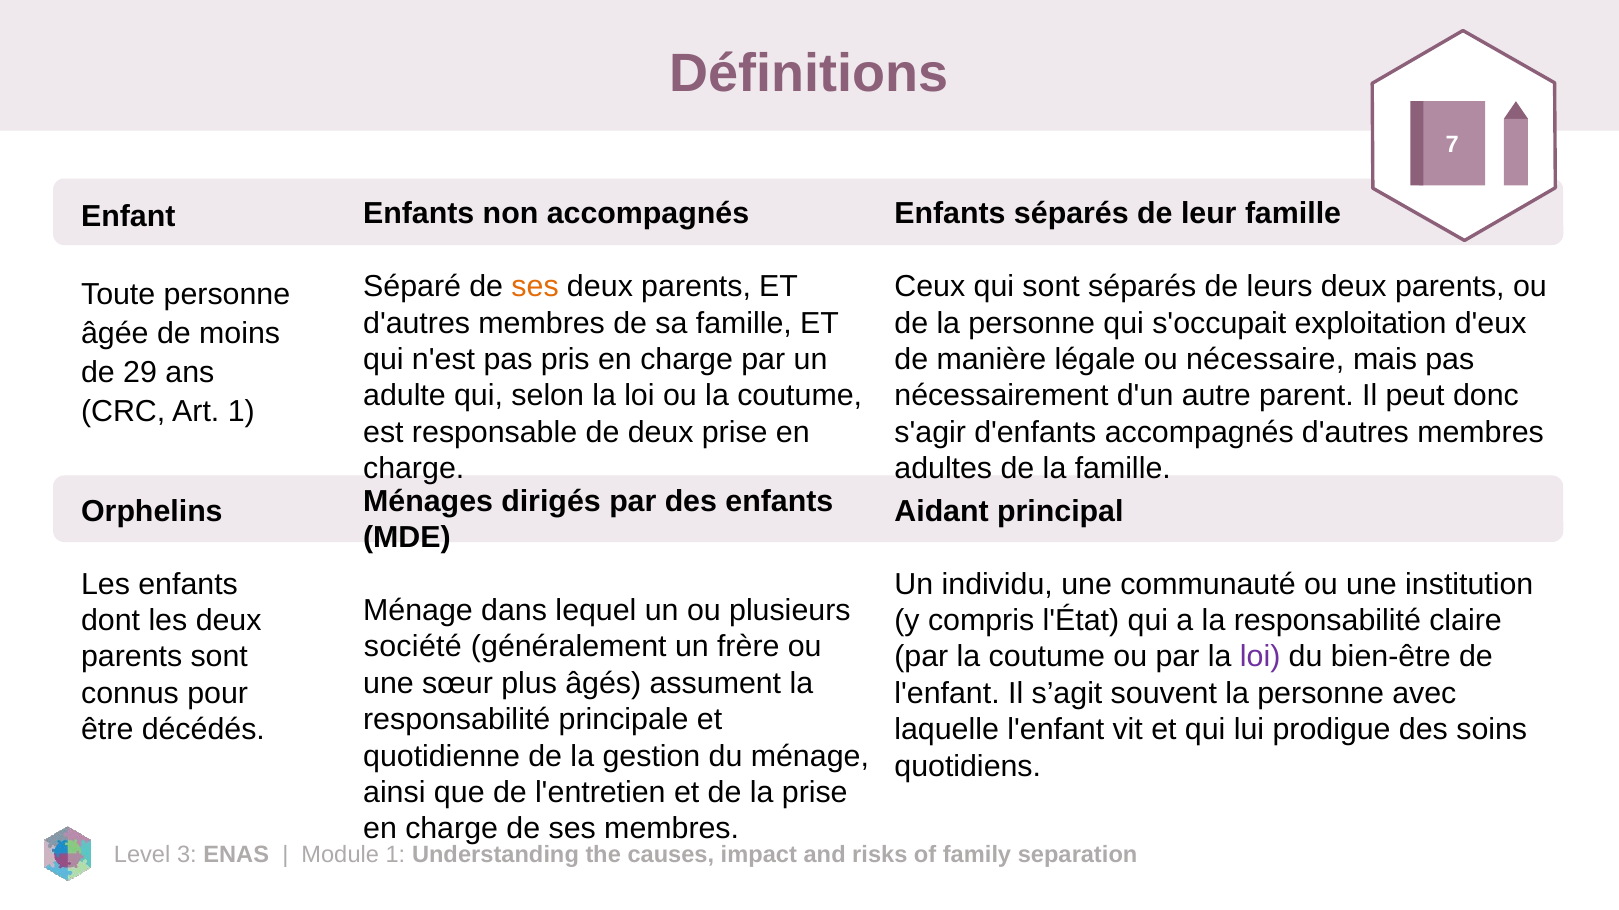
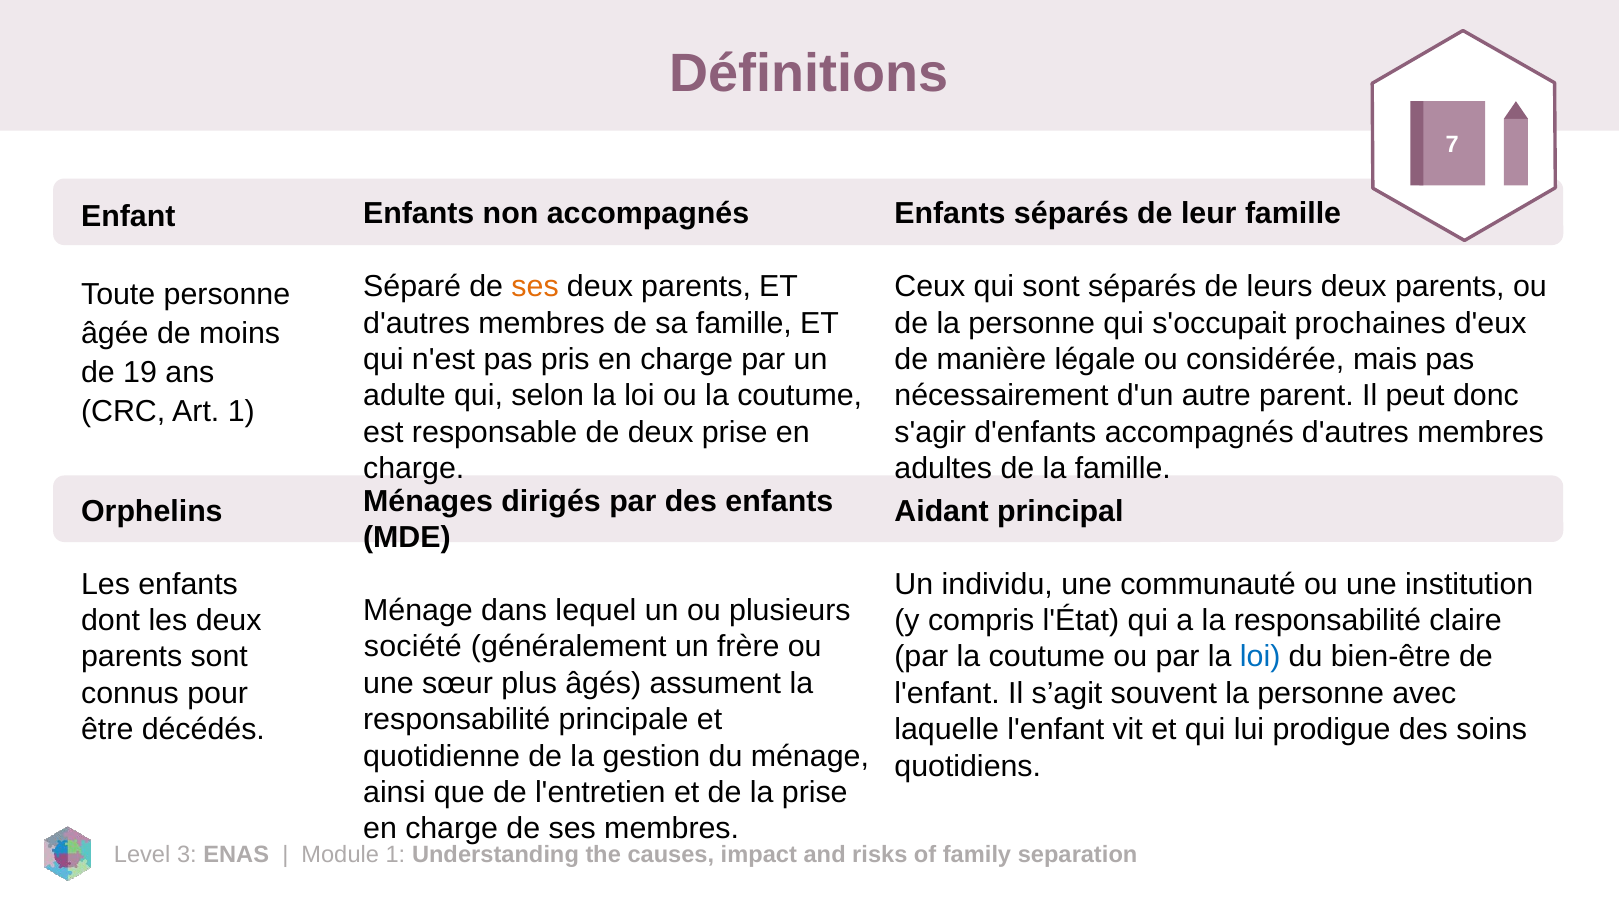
exploitation: exploitation -> prochaines (1370, 323)
nécessaire: nécessaire -> considérée (1265, 360)
29: 29 -> 19 (140, 372)
loi colour: purple -> blue (1260, 657)
